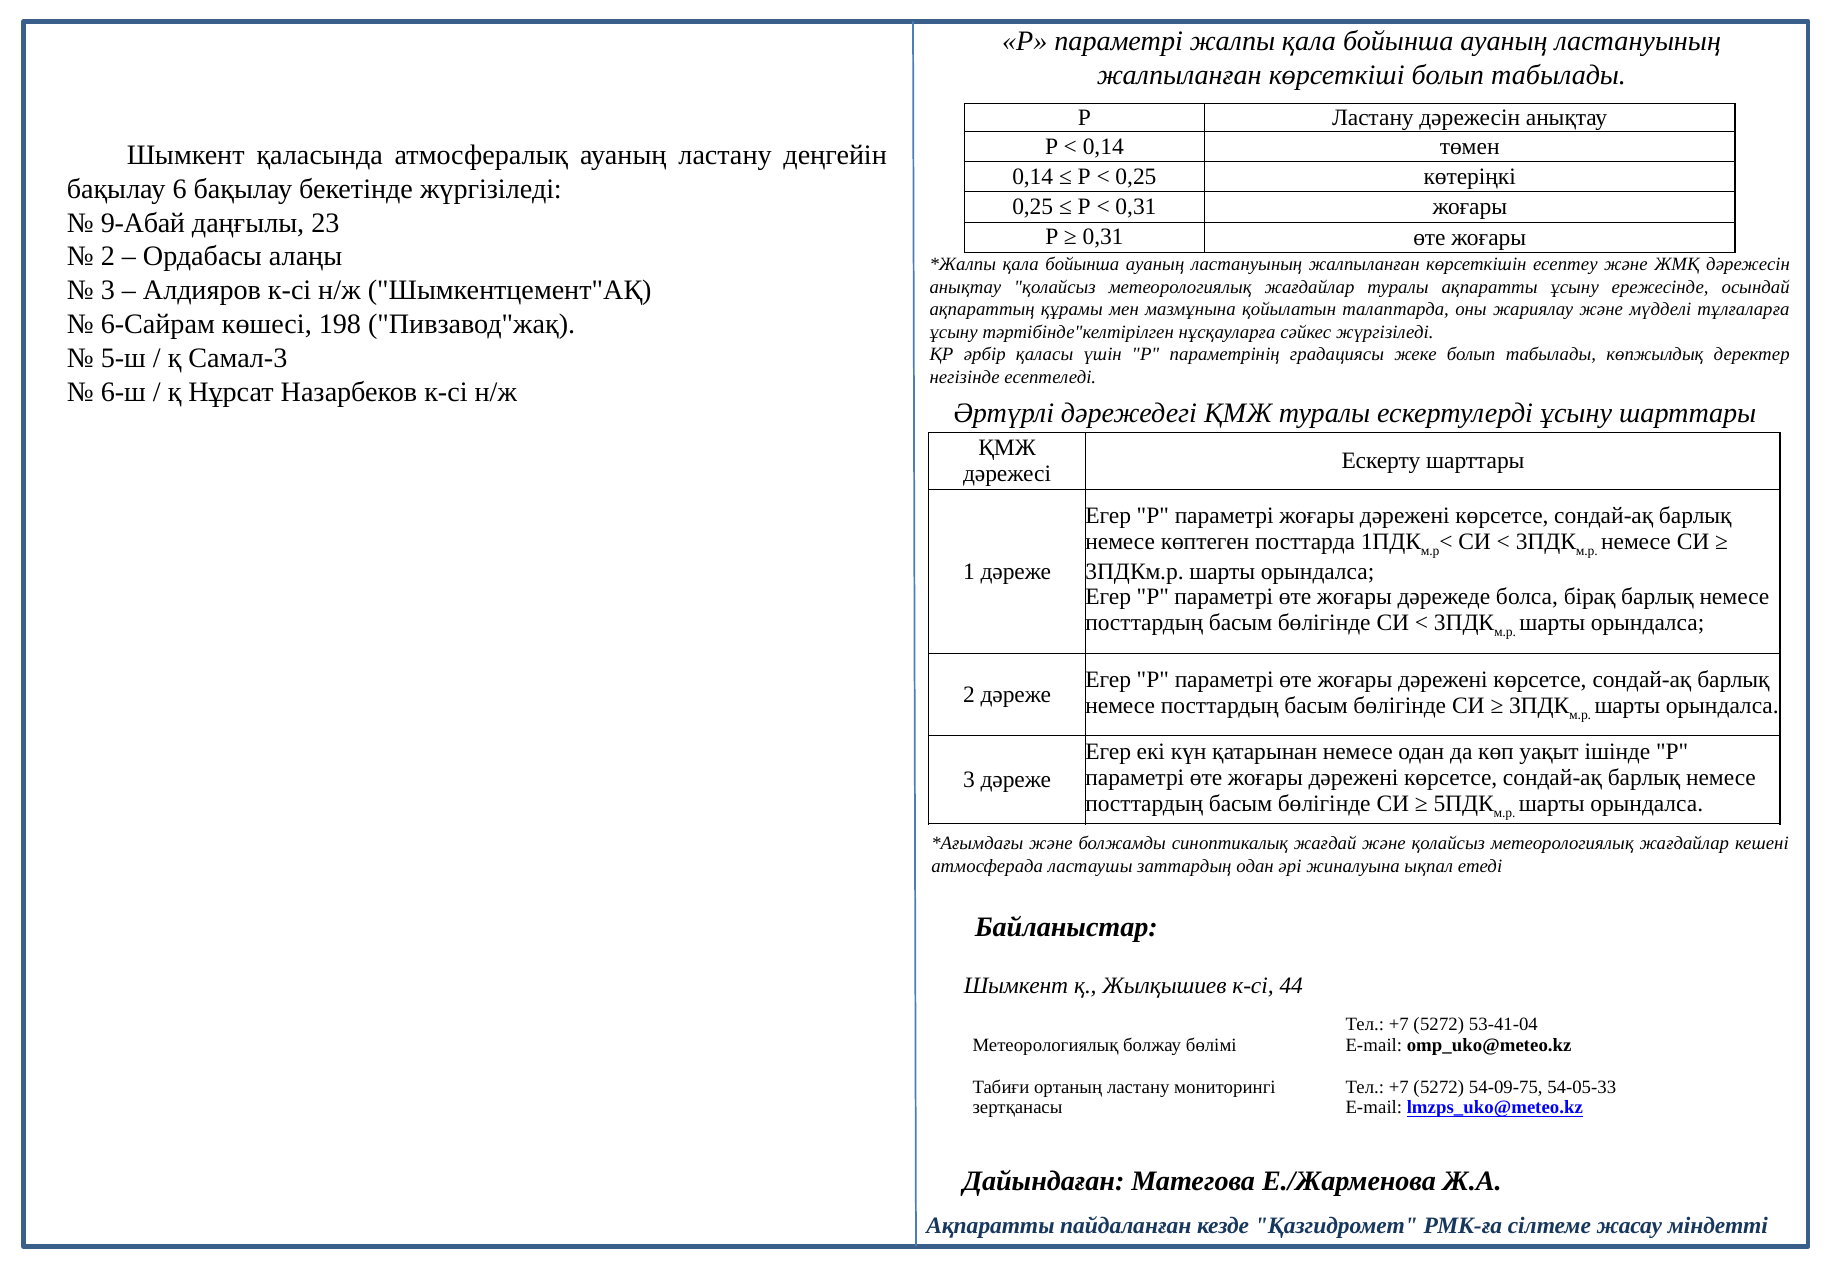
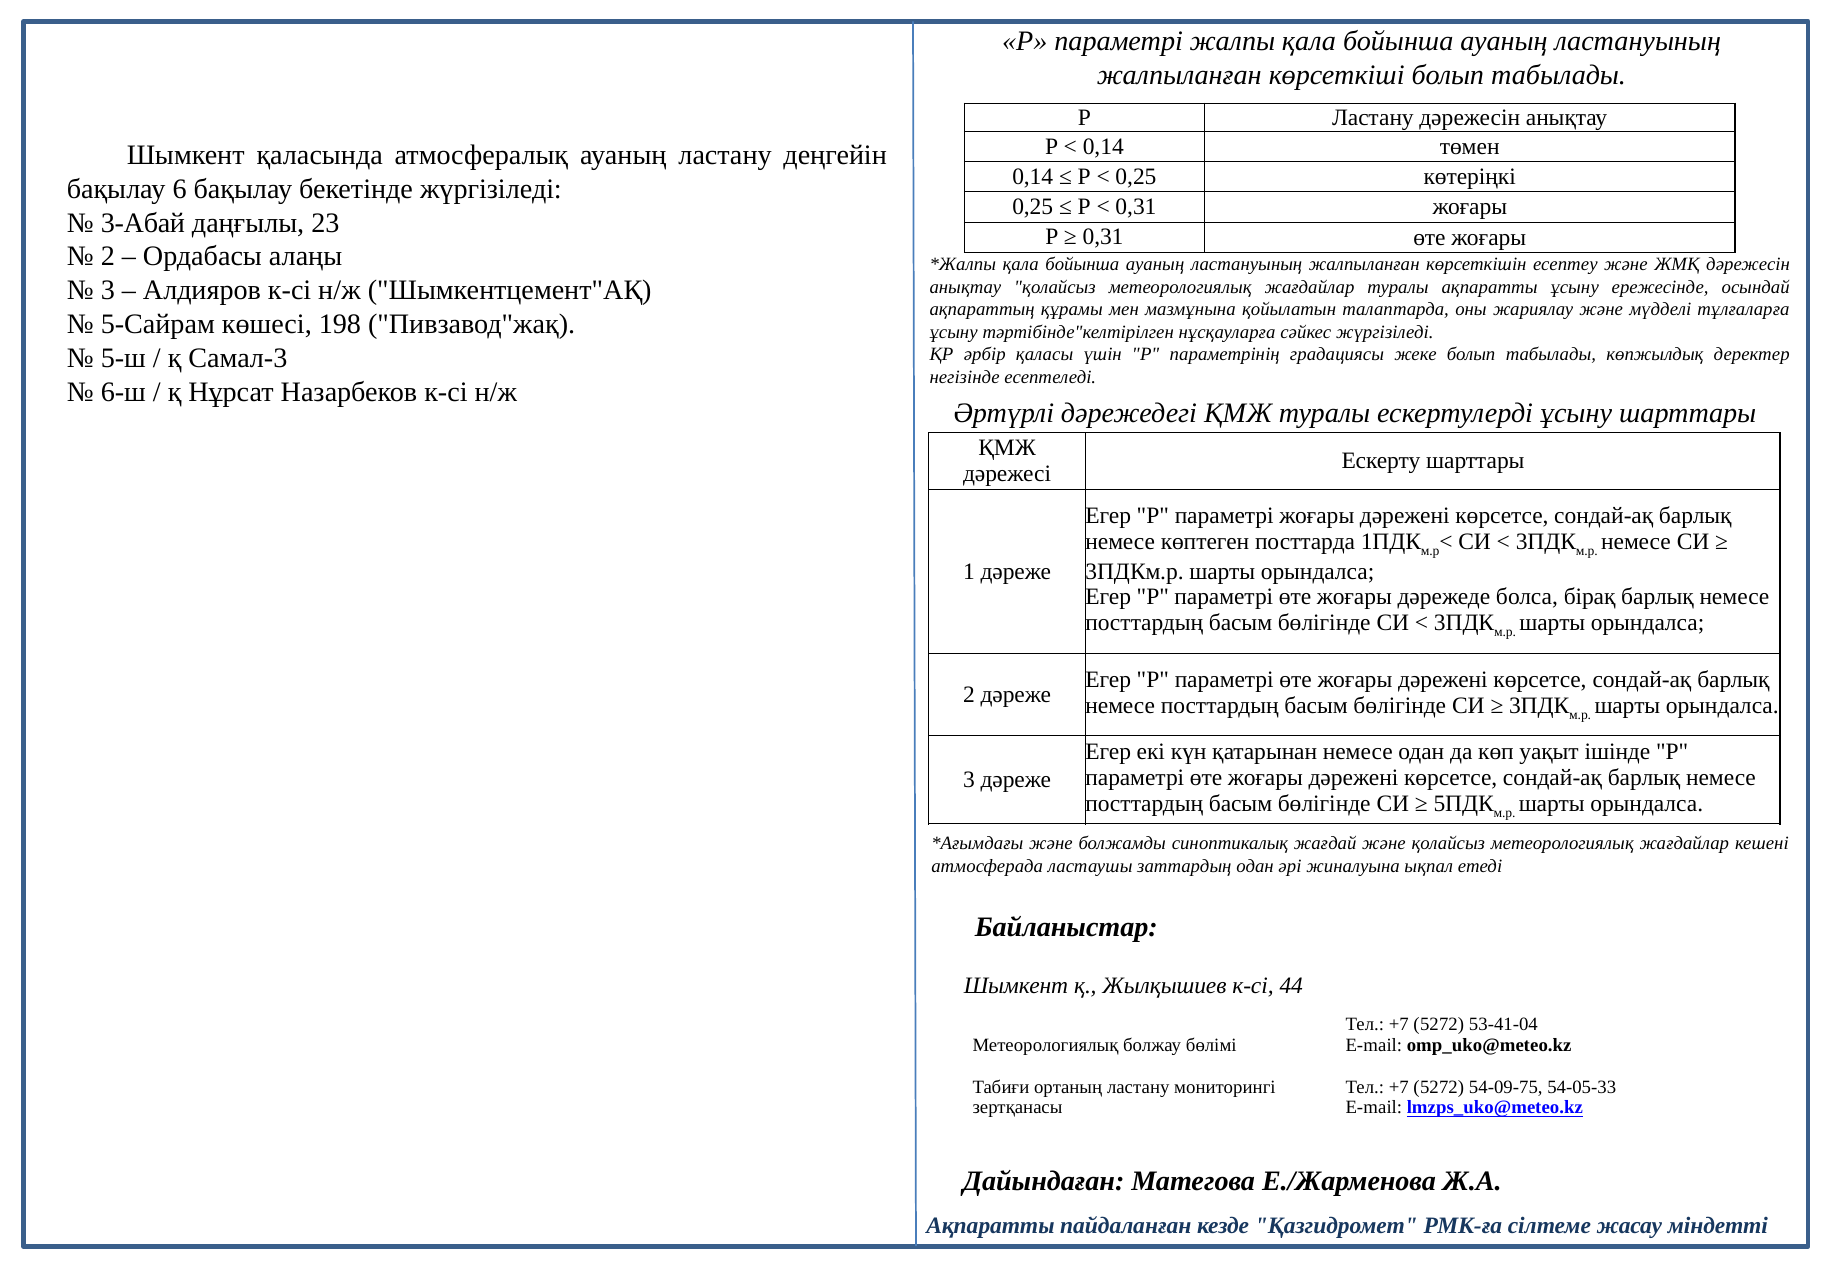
9-Абай: 9-Абай -> 3-Абай (143, 223)
6-Сайрам: 6-Сайрам -> 5-Сайрам (158, 324)
